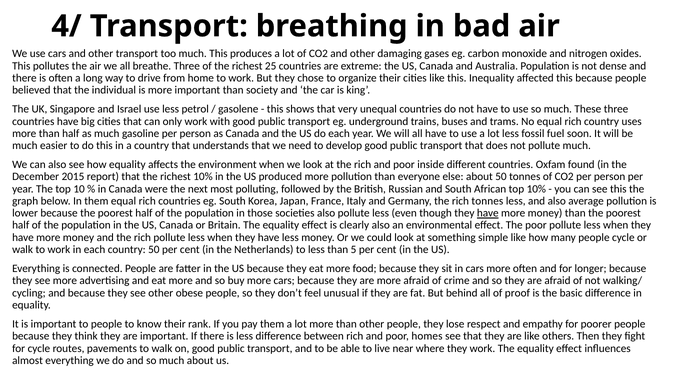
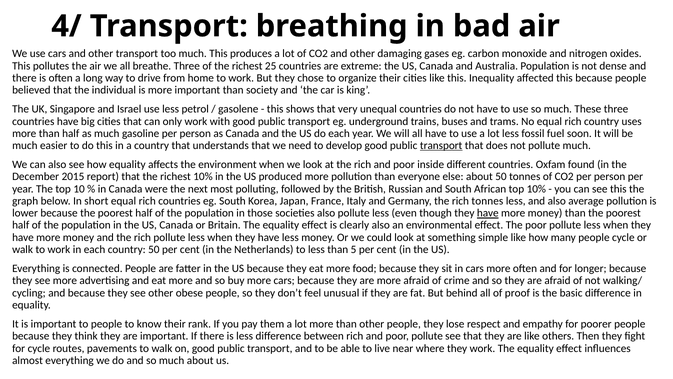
transport underline: none -> present (441, 145)
In them: them -> short (96, 201)
and poor homes: homes -> pollute (427, 336)
